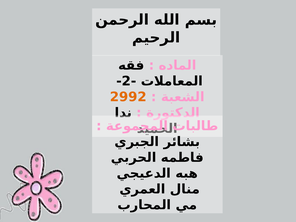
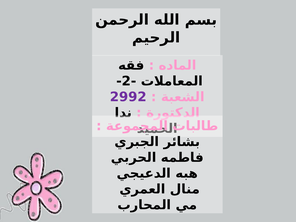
2992 colour: orange -> purple (128, 97)
